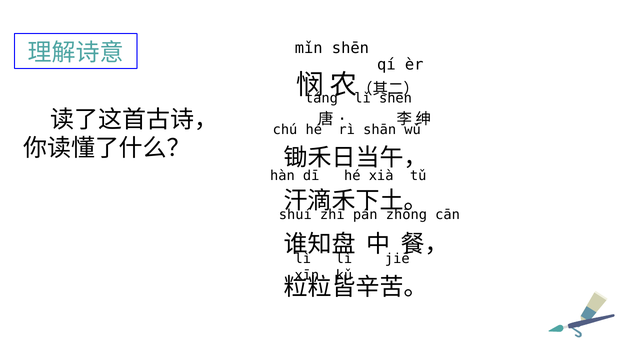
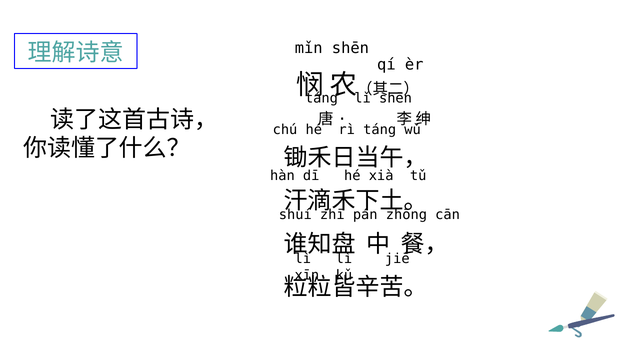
rì shān: shān -> táng (380, 130)
